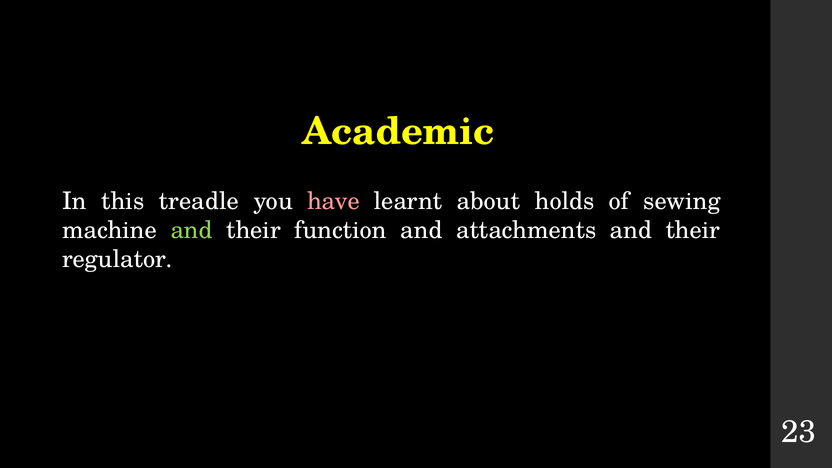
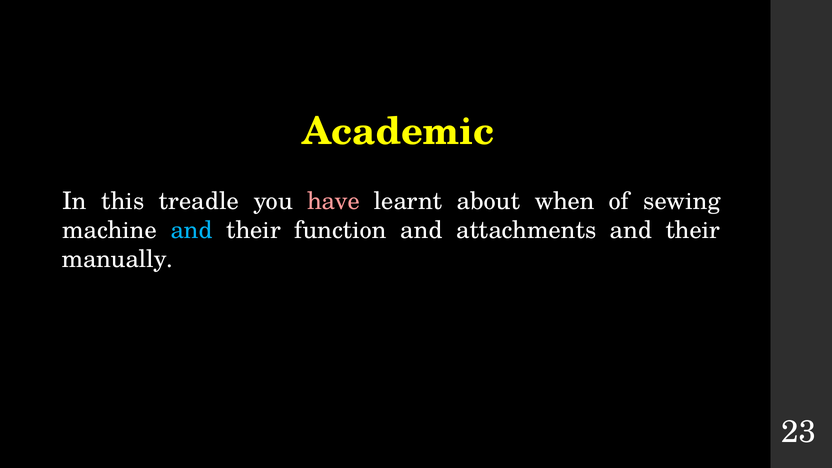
holds: holds -> when (565, 201)
and colour: light green -> light blue (192, 230)
regulator: regulator -> manually (117, 259)
